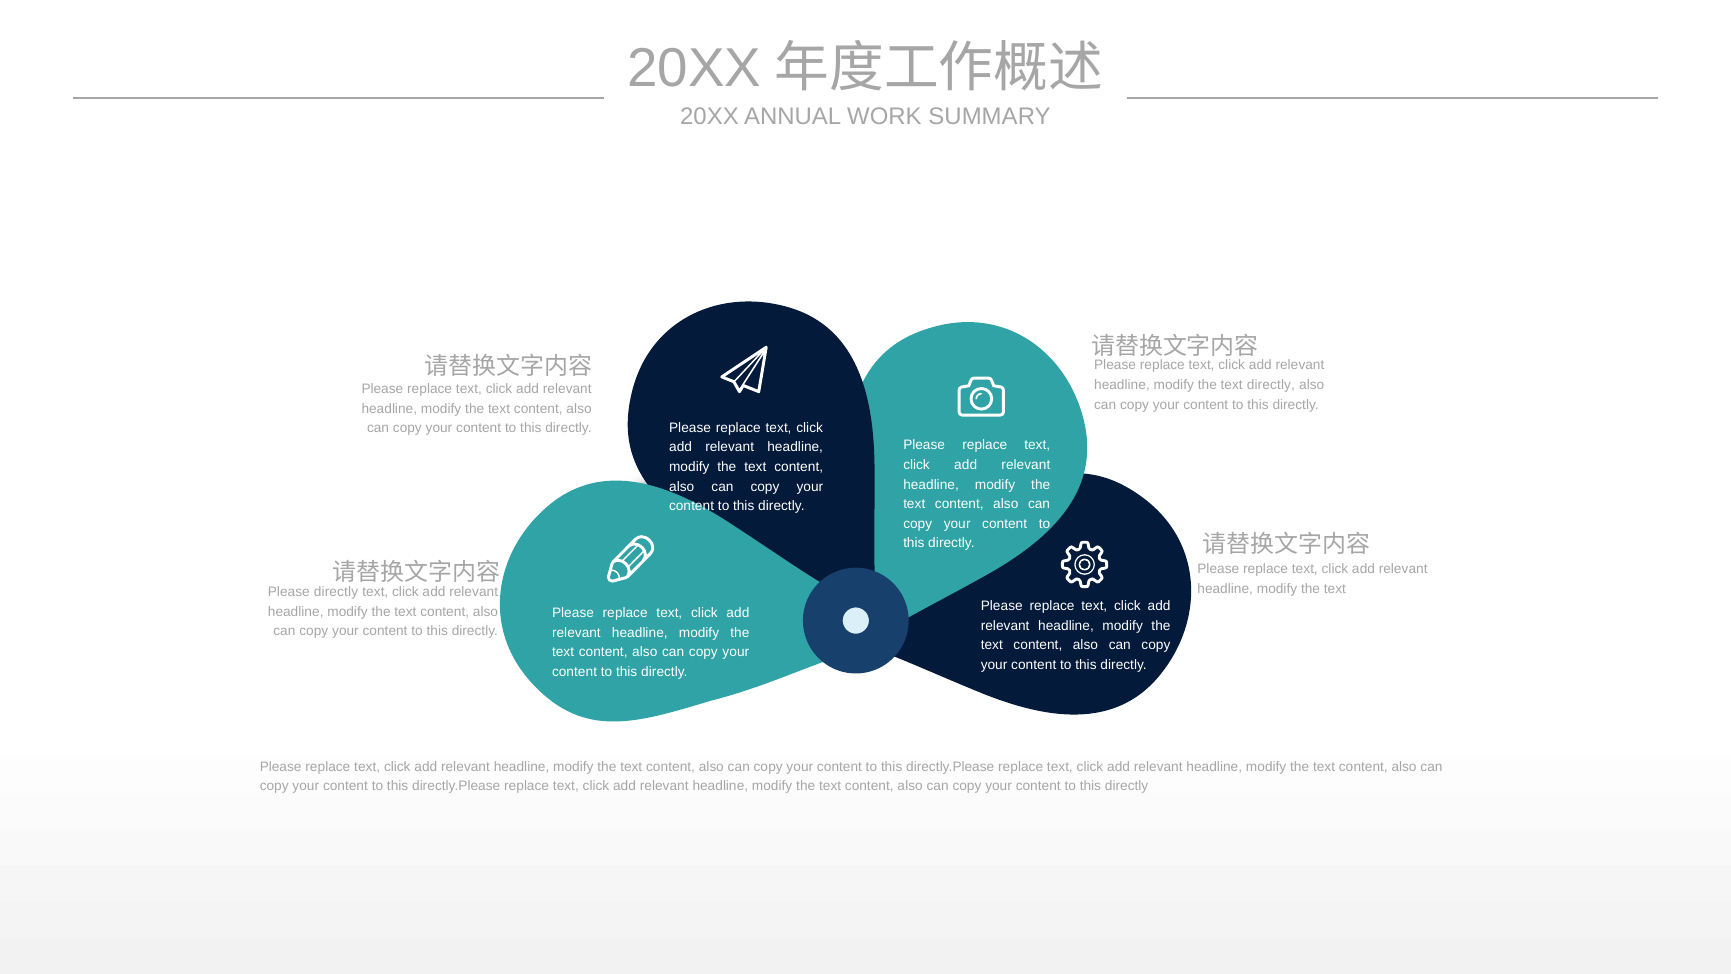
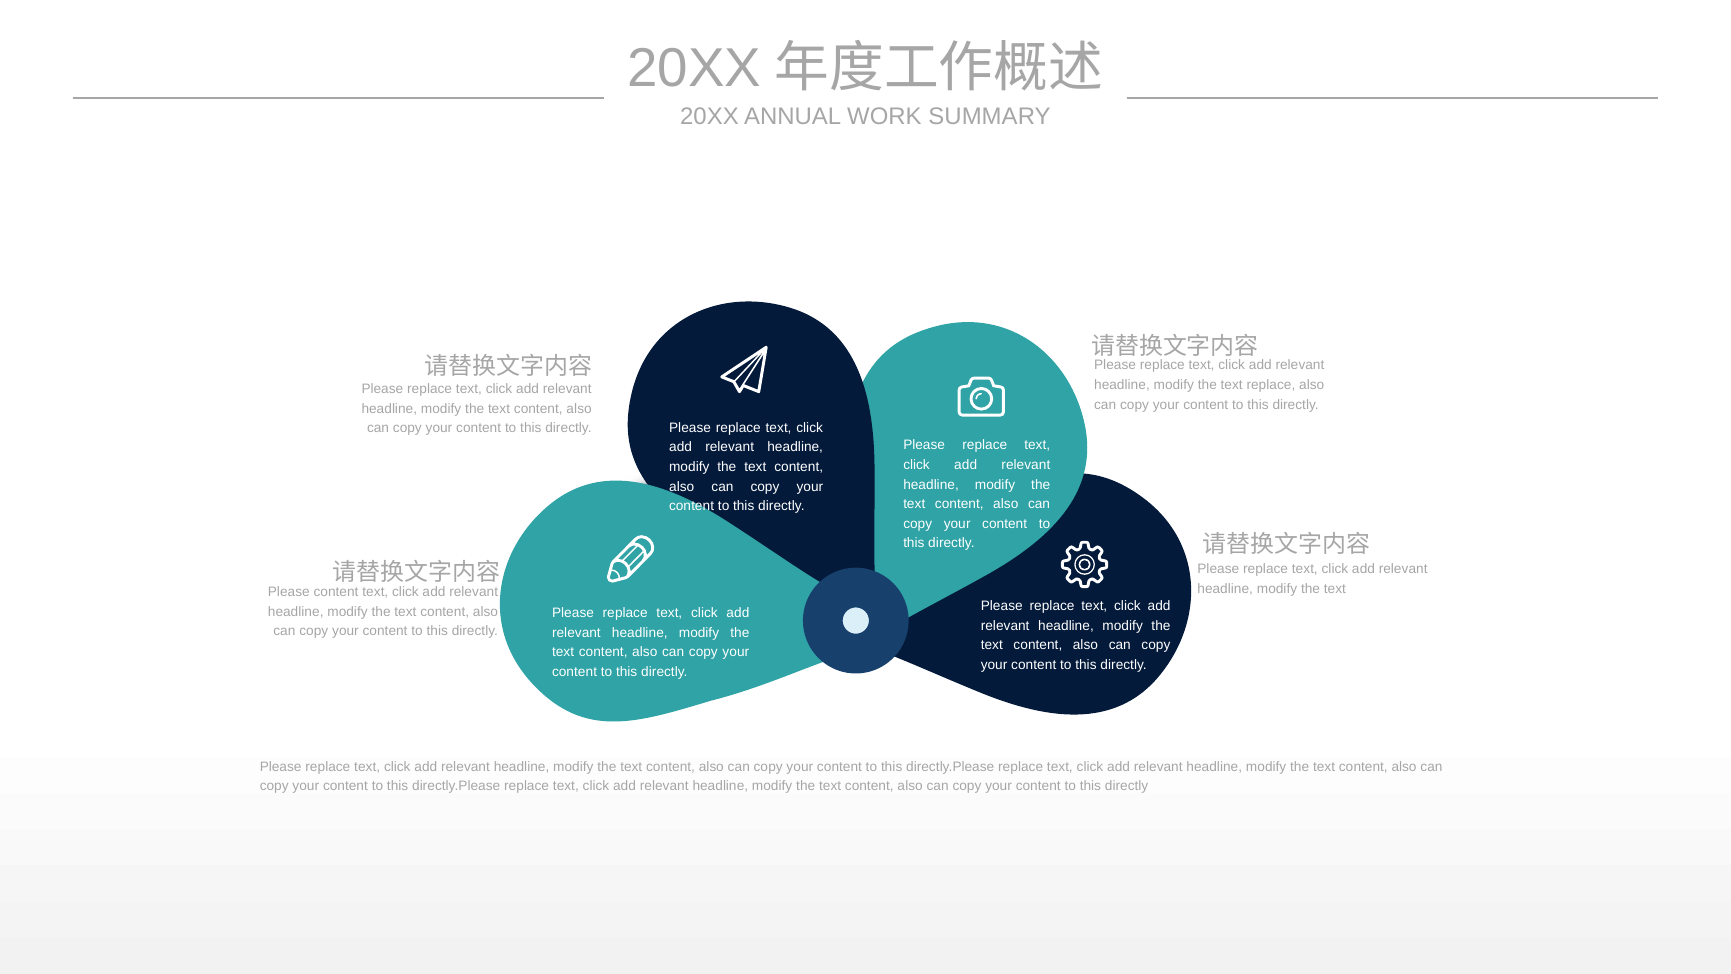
text directly: directly -> replace (1271, 385)
Please directly: directly -> content (336, 592)
